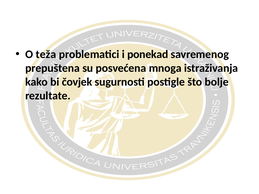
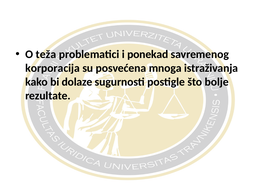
prepuštena: prepuštena -> korporacija (53, 68)
čovjek: čovjek -> dolaze (77, 82)
